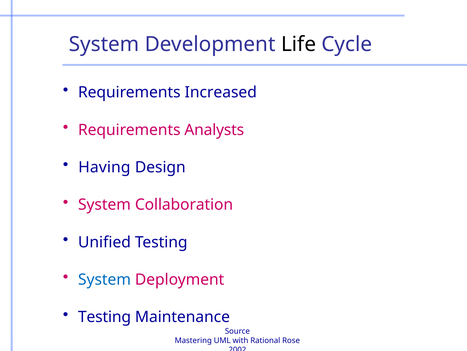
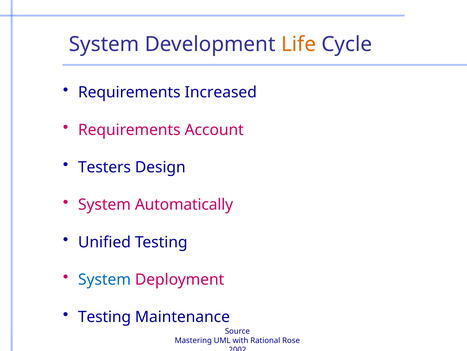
Life colour: black -> orange (299, 44)
Analysts: Analysts -> Account (214, 130)
Having: Having -> Testers (104, 167)
Collaboration: Collaboration -> Automatically (184, 204)
